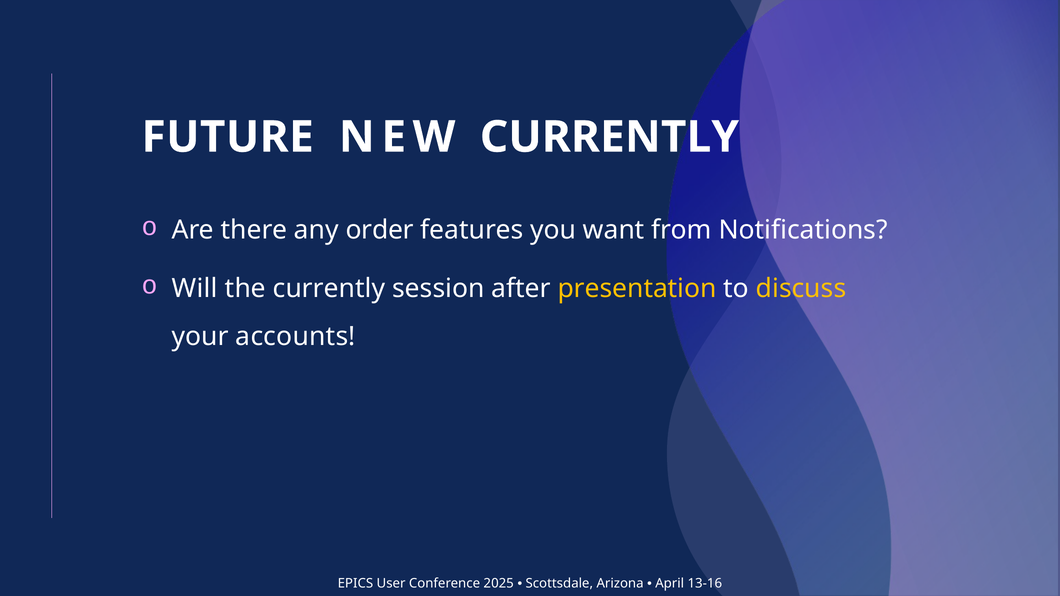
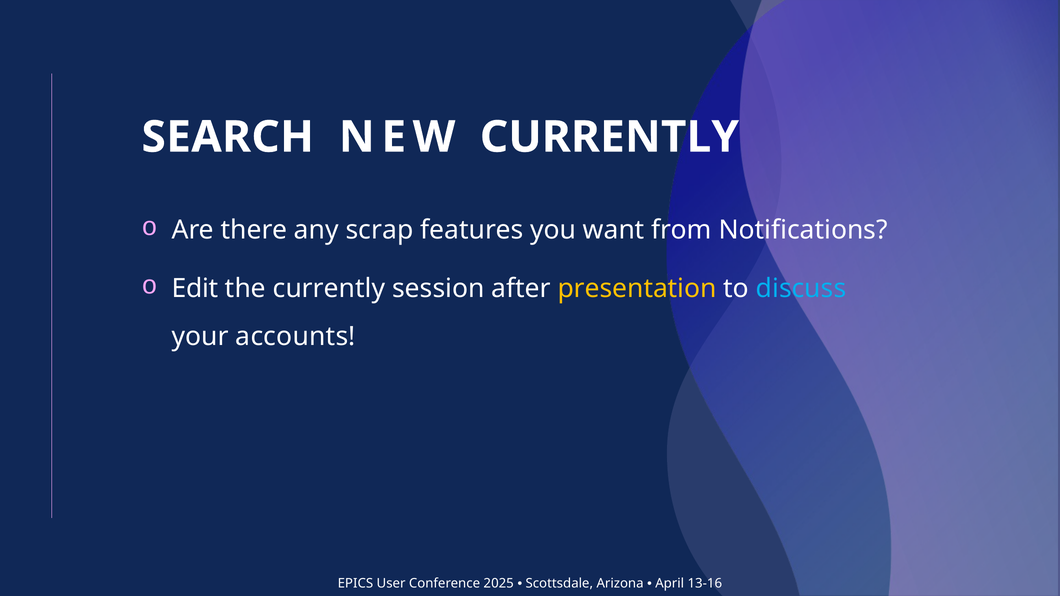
FUTURE: FUTURE -> SEARCH (228, 137)
order: order -> scrap (379, 230)
Will: Will -> Edit (195, 289)
discuss colour: yellow -> light blue (801, 289)
